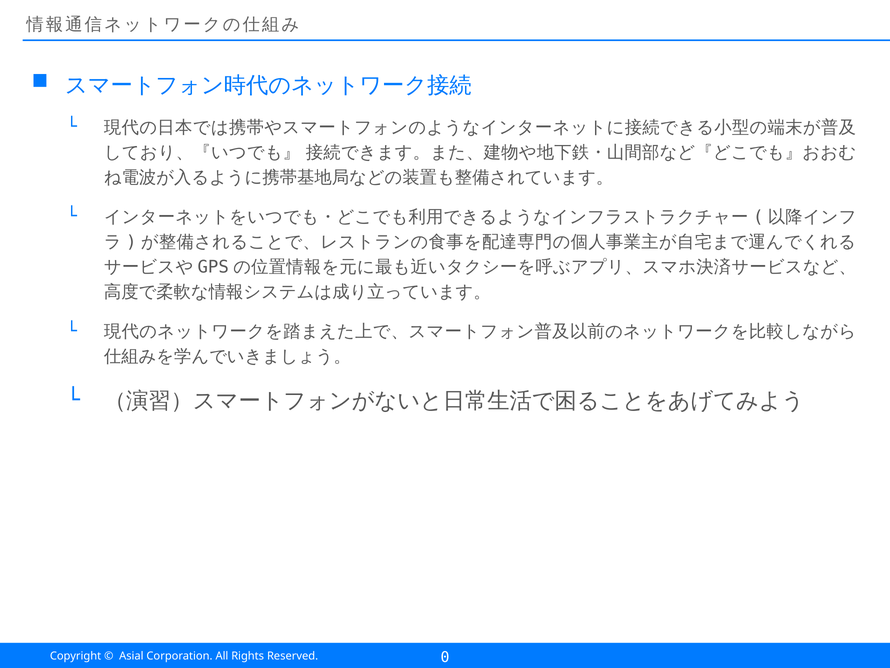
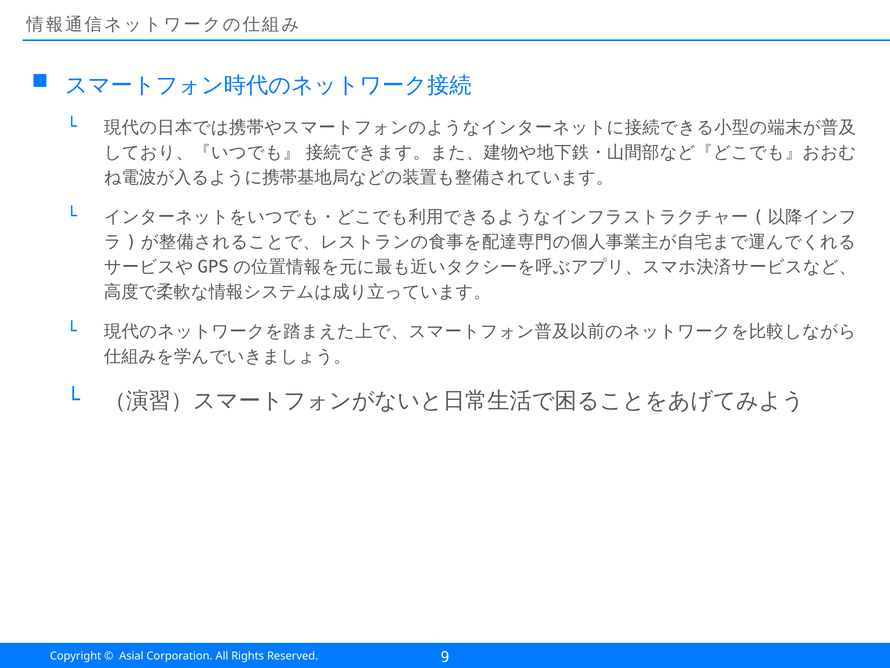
0: 0 -> 9 (445, 657)
